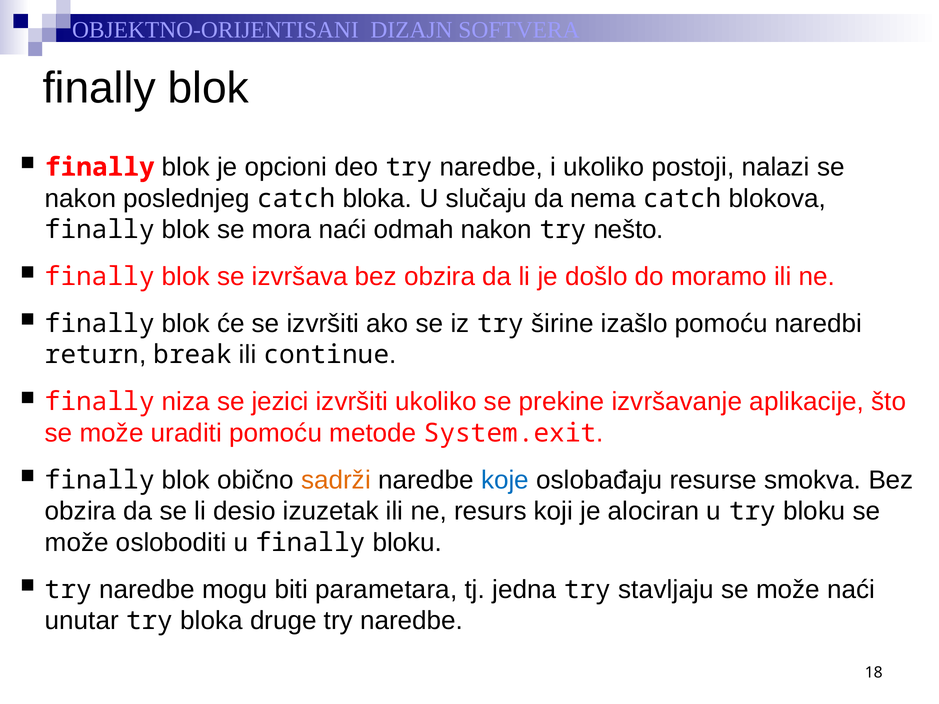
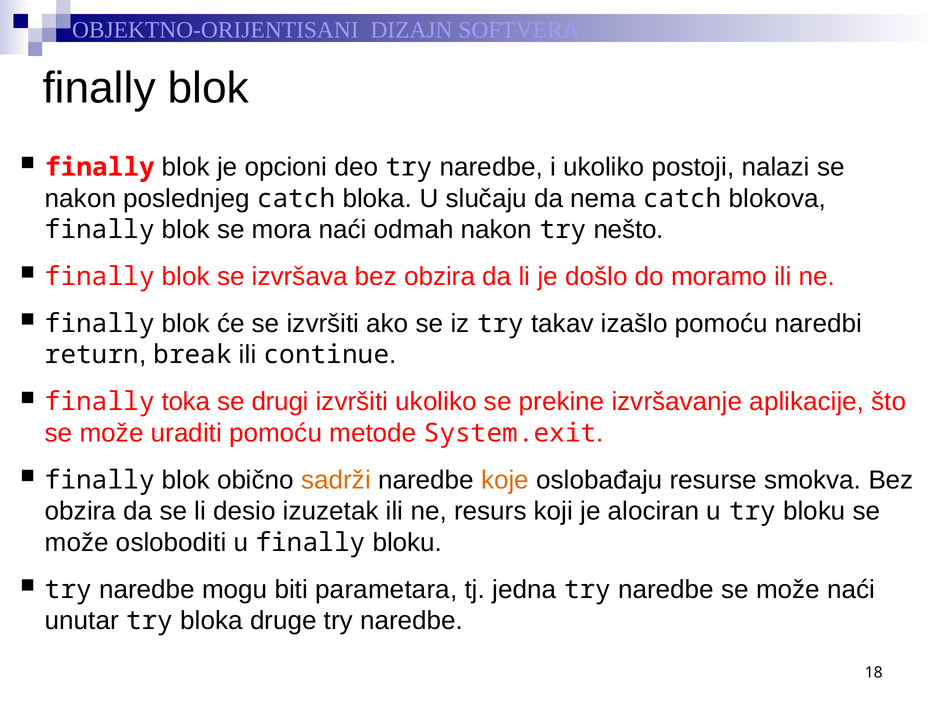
širine: širine -> takav (562, 324)
niza: niza -> toka (186, 402)
jezici: jezici -> drugi (280, 402)
koje colour: blue -> orange (505, 480)
jedna try stavljaju: stavljaju -> naredbe (666, 590)
